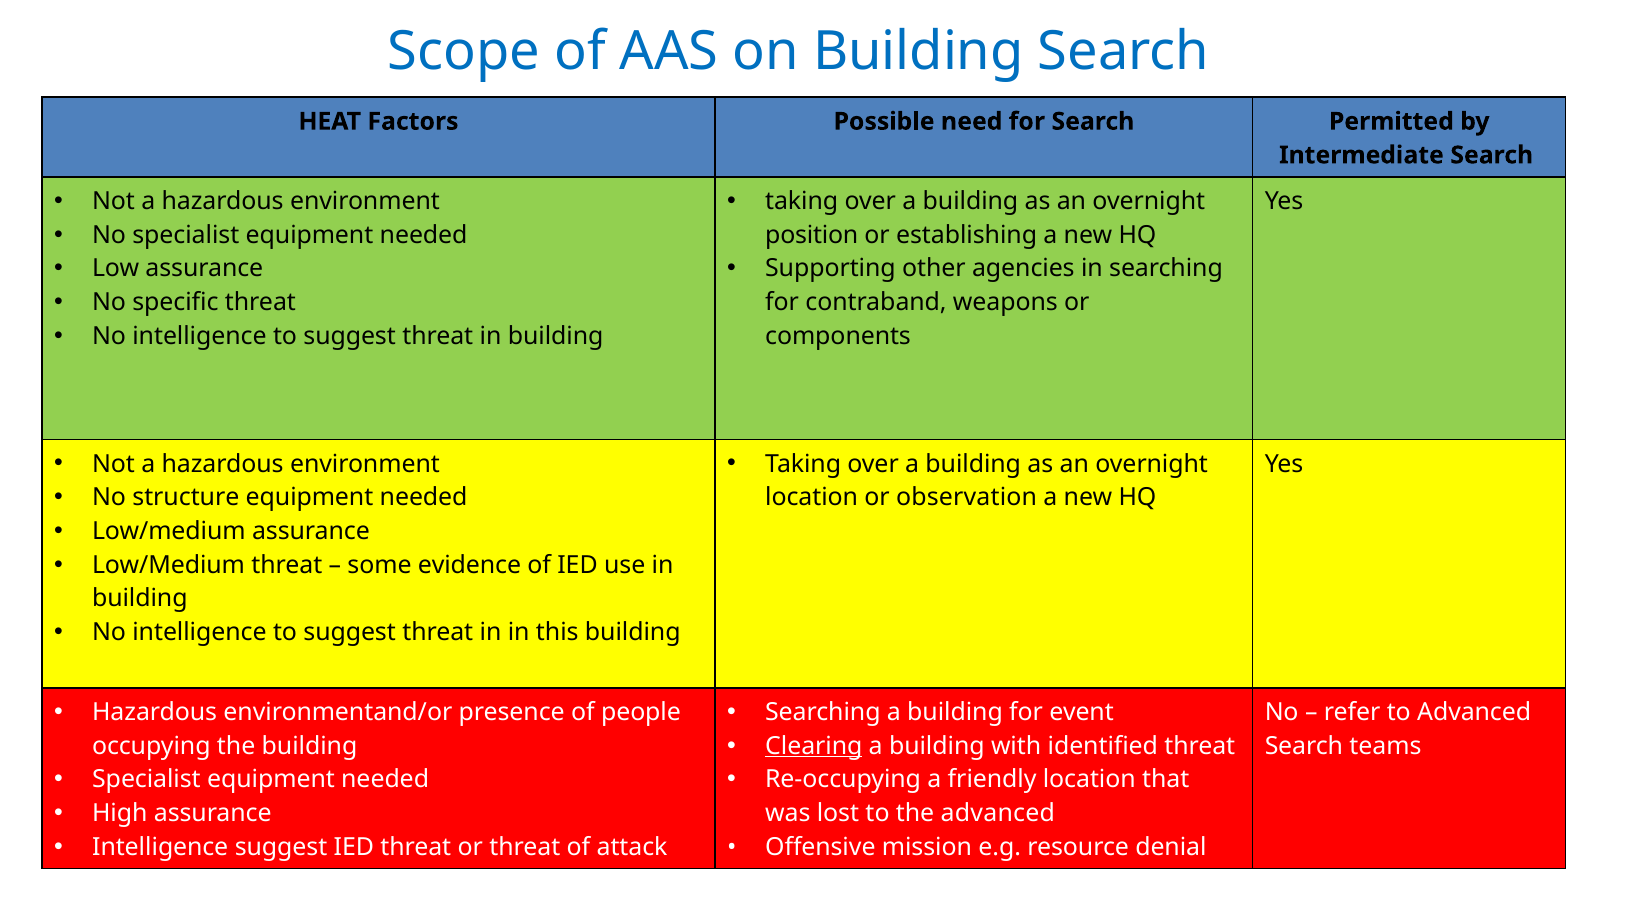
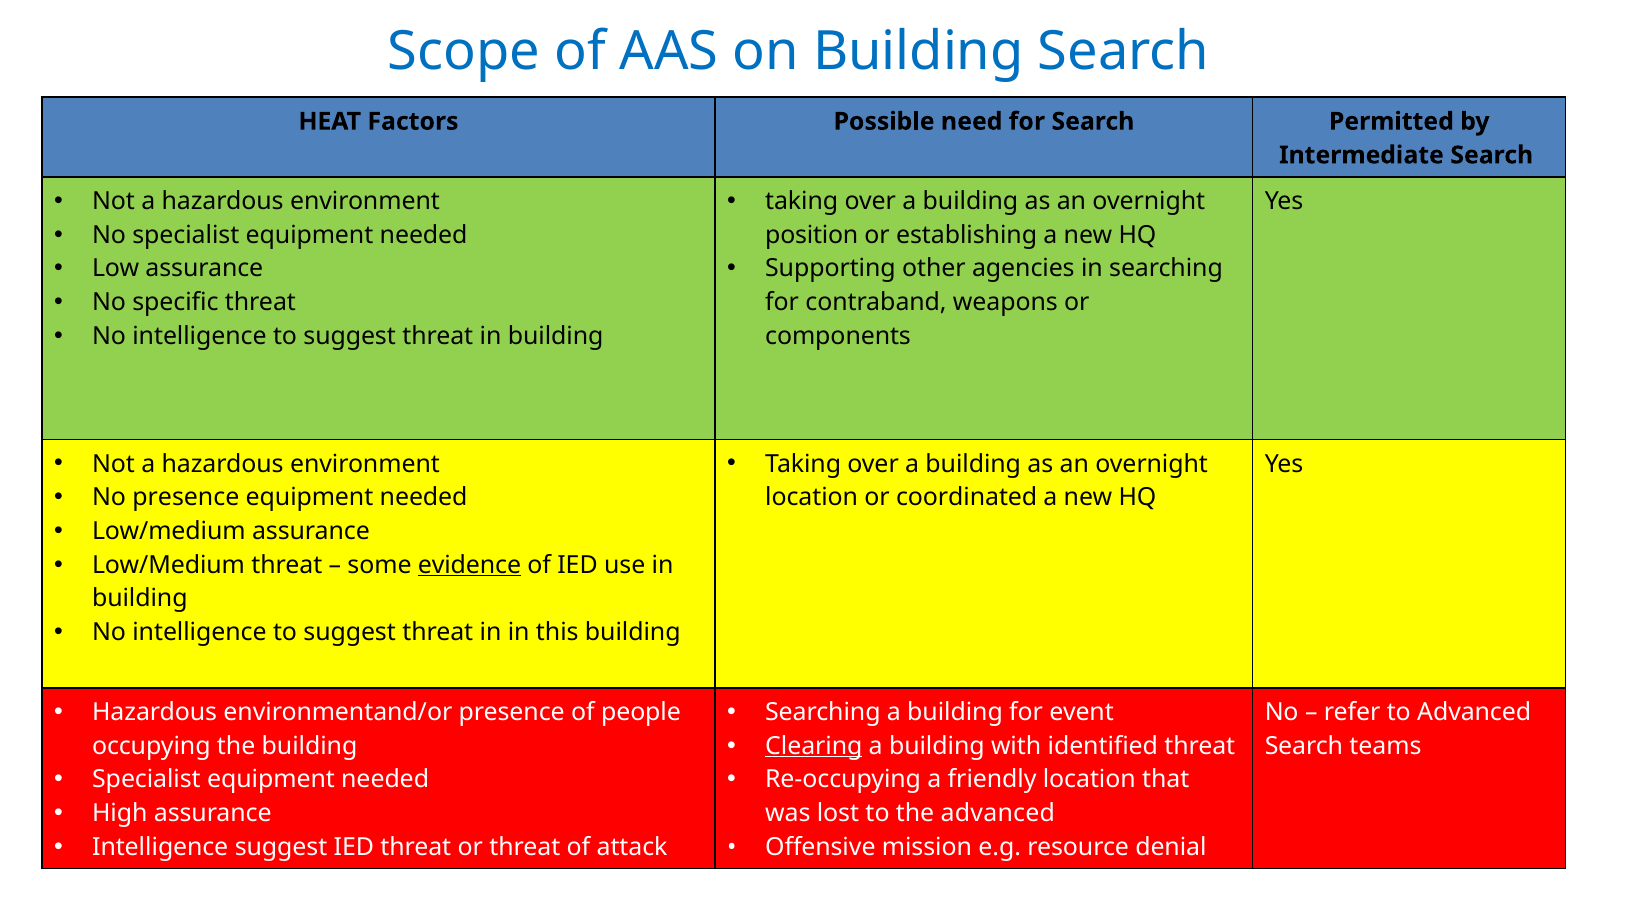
No structure: structure -> presence (186, 498)
observation: observation -> coordinated (967, 498)
evidence underline: none -> present (469, 565)
